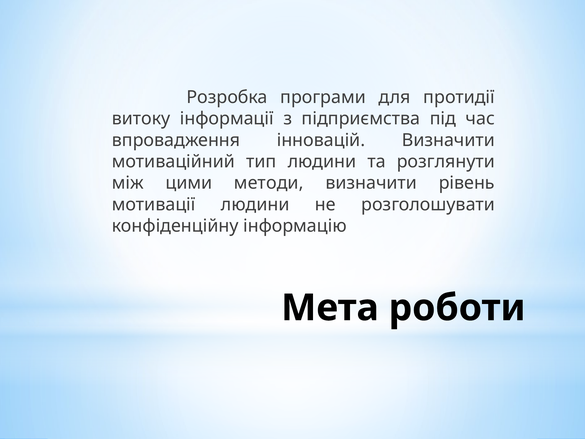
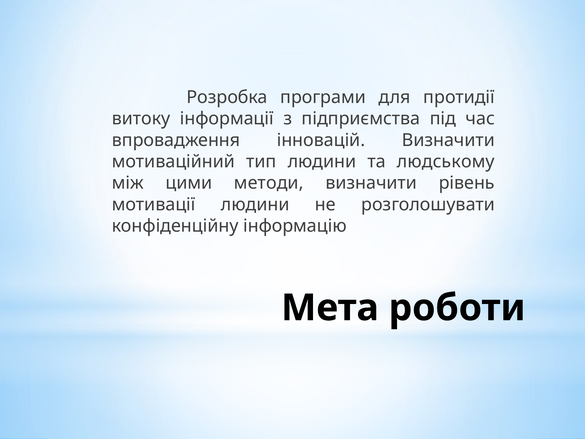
розглянути: розглянути -> людському (446, 161)
